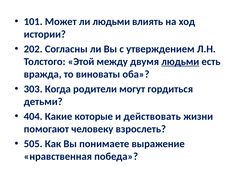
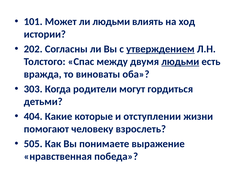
утверждением underline: none -> present (160, 49)
Этой: Этой -> Спас (81, 62)
действовать: действовать -> отступлении (152, 116)
